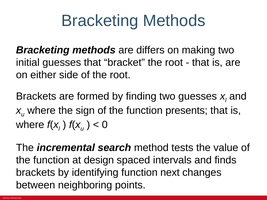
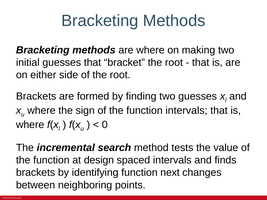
are differs: differs -> where (150, 50)
function presents: presents -> intervals (186, 111)
